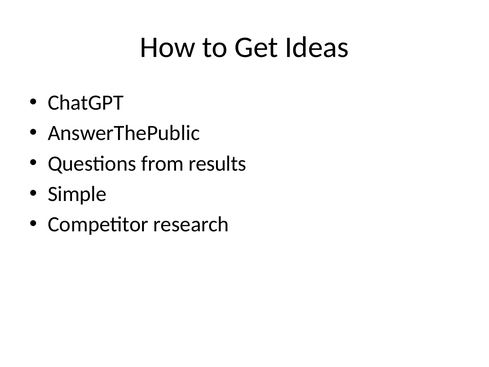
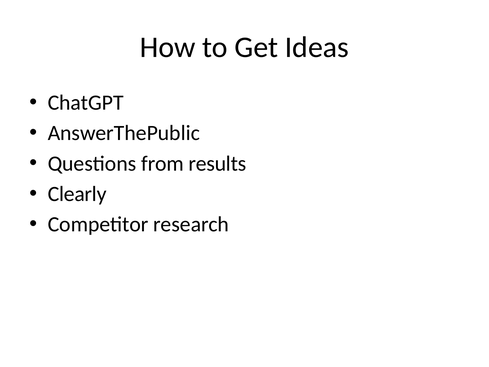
Simple: Simple -> Clearly (77, 194)
